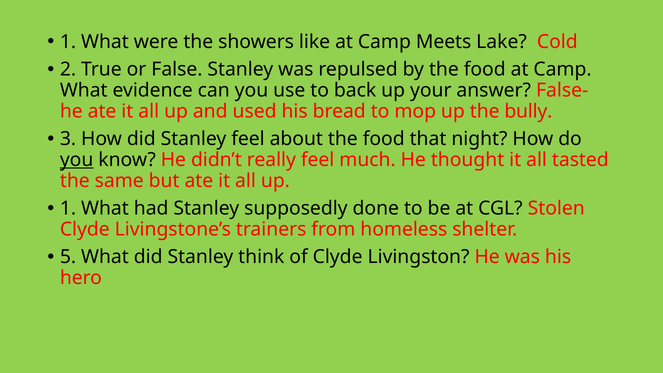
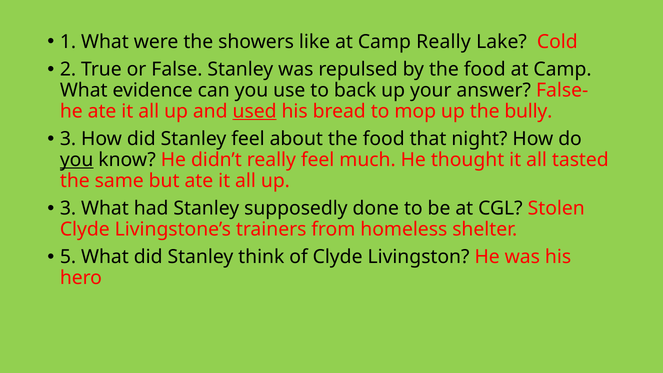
Camp Meets: Meets -> Really (443, 42)
used underline: none -> present (255, 111)
1: 1 -> 3 (68, 208)
